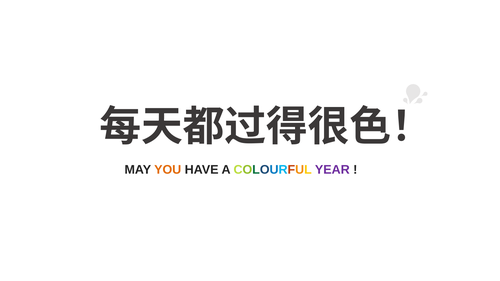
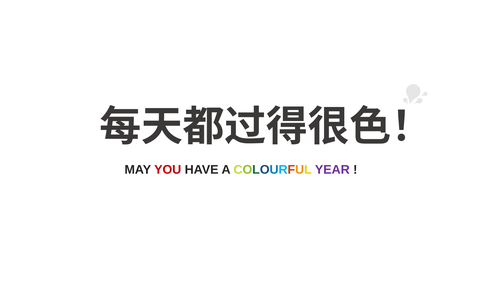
YOU colour: orange -> red (168, 170)
